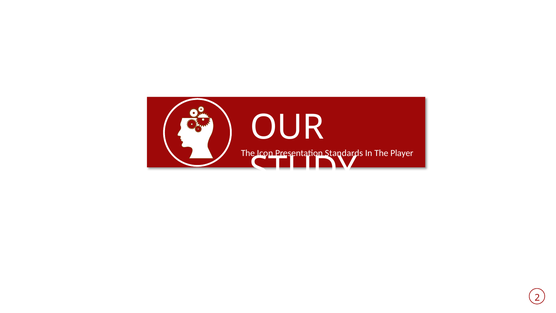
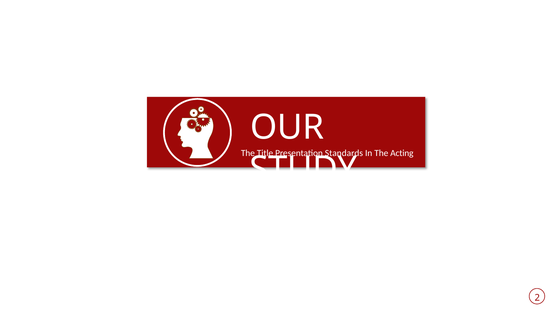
Icon: Icon -> Title (265, 153)
Player: Player -> Acting (402, 153)
